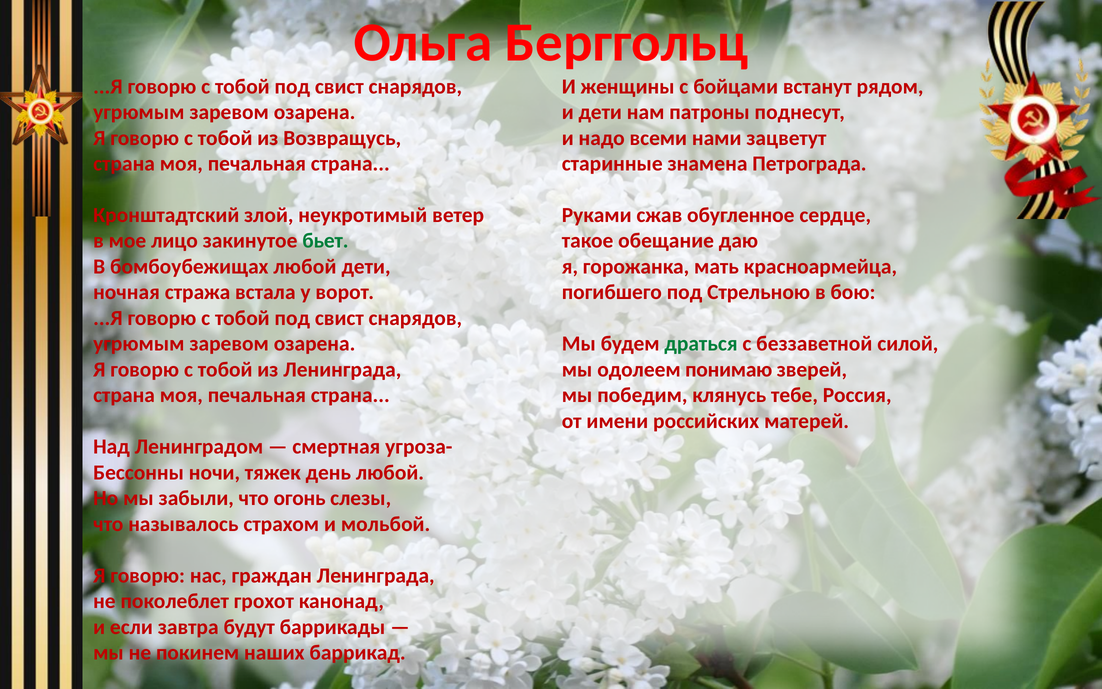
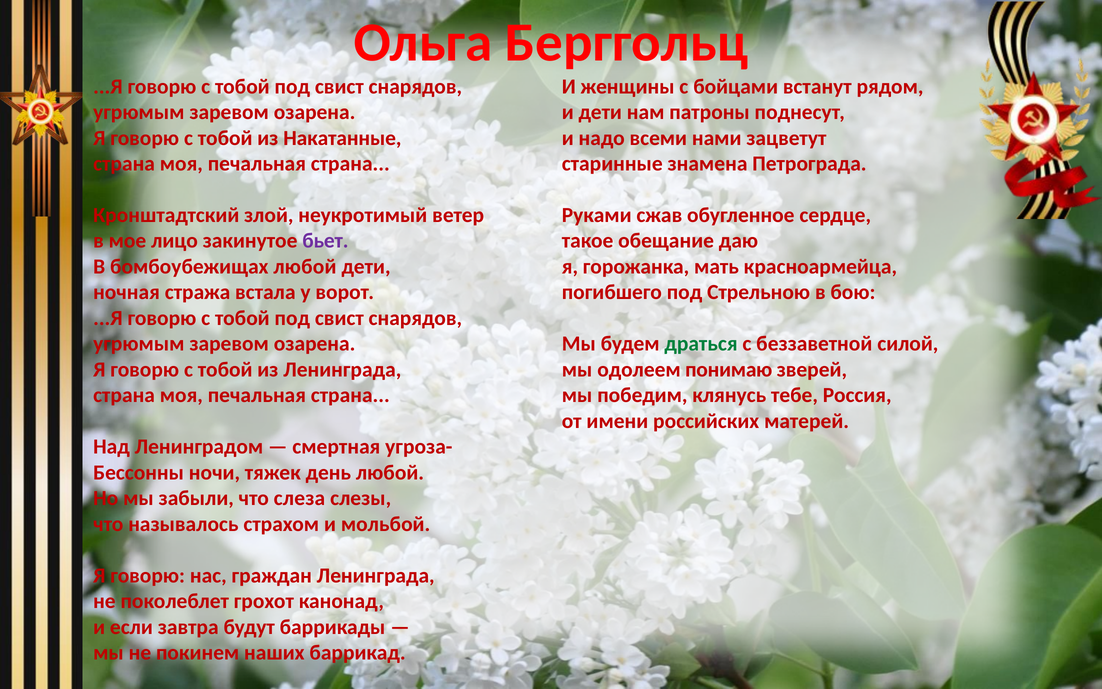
Возвращусь: Возвращусь -> Накатанные (342, 138)
бьет colour: green -> purple (325, 241)
огонь: огонь -> слеза (299, 498)
